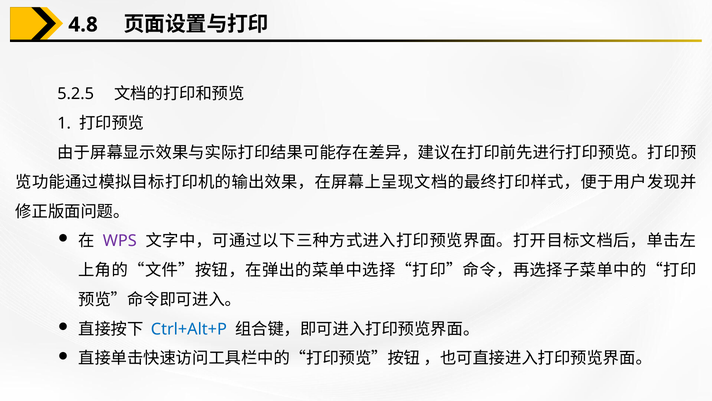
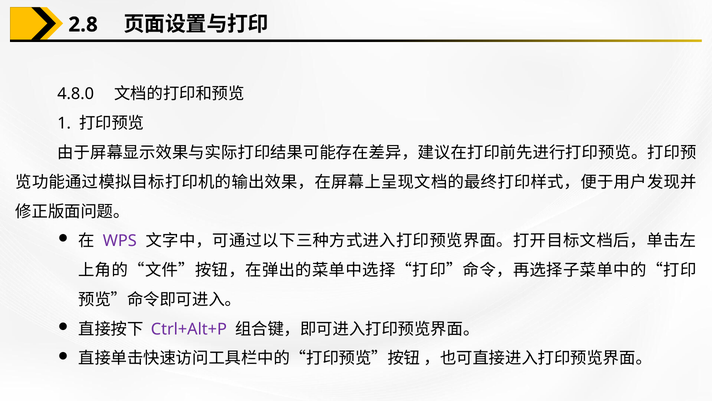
4.8: 4.8 -> 2.8 (83, 25)
5.2.5: 5.2.5 -> 4.8.0 (76, 94)
Ctrl+Alt+P colour: blue -> purple (189, 329)
